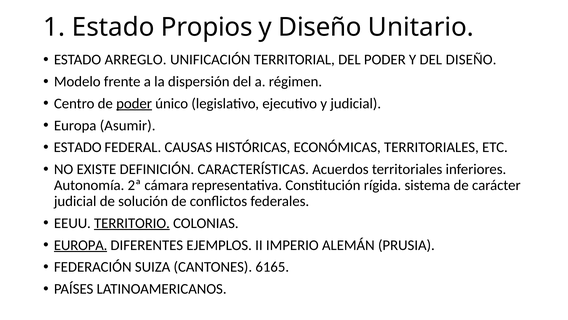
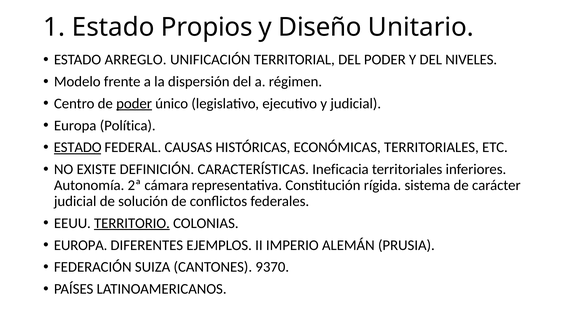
DEL DISEÑO: DISEÑO -> NIVELES (471, 60)
Asumir: Asumir -> Política (128, 125)
ESTADO underline: none -> present (78, 147)
Acuerdos: Acuerdos -> Ineficacia (340, 169)
EUROPA underline: present -> none (81, 245)
6165: 6165 -> 9370 (272, 267)
